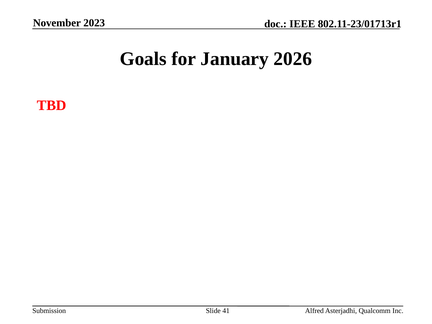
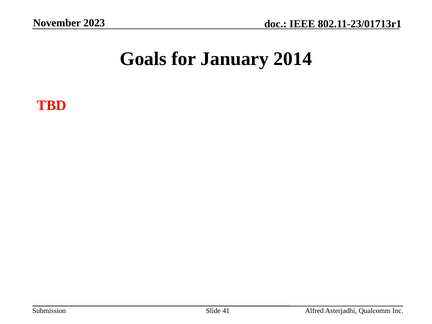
2026: 2026 -> 2014 (293, 59)
